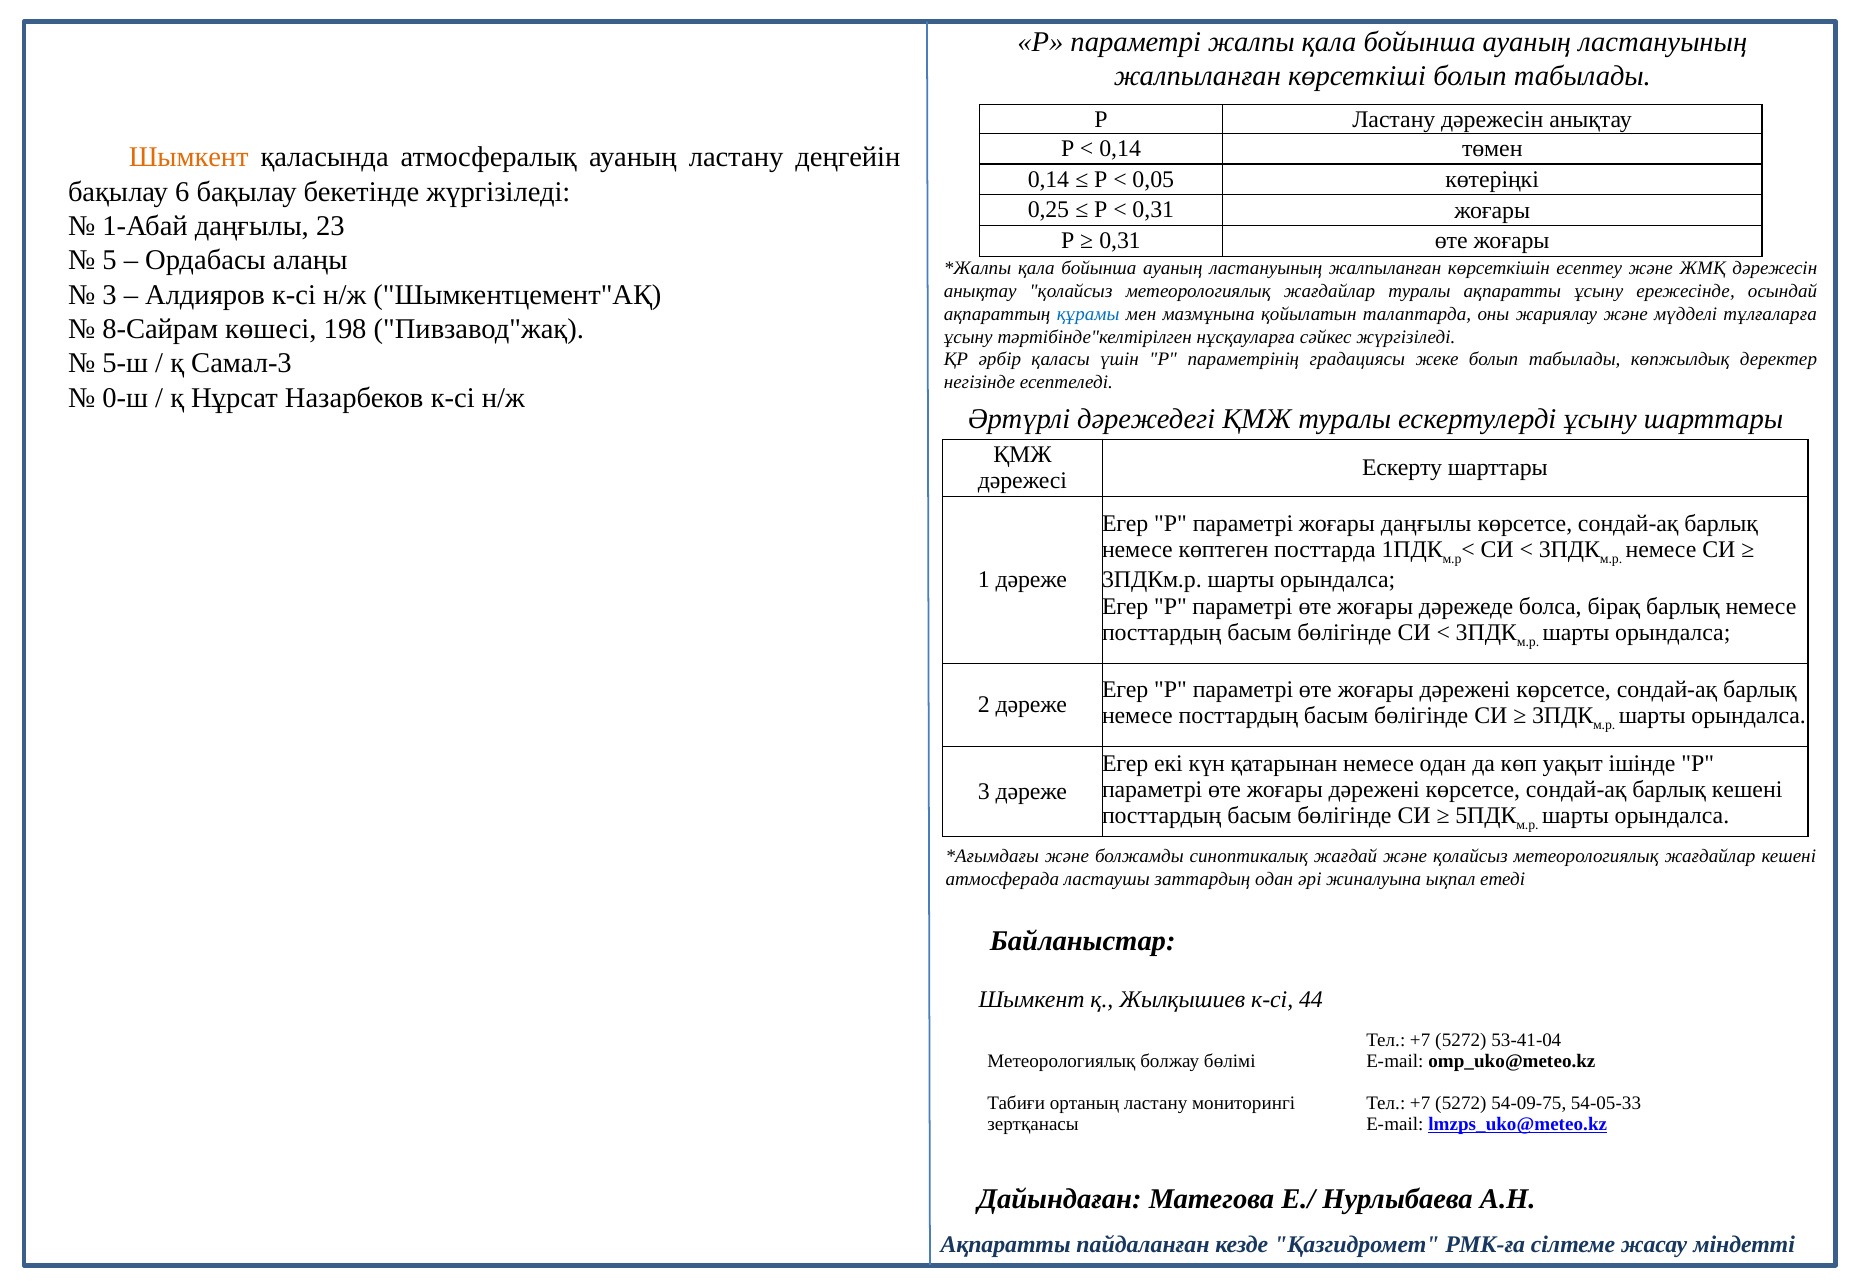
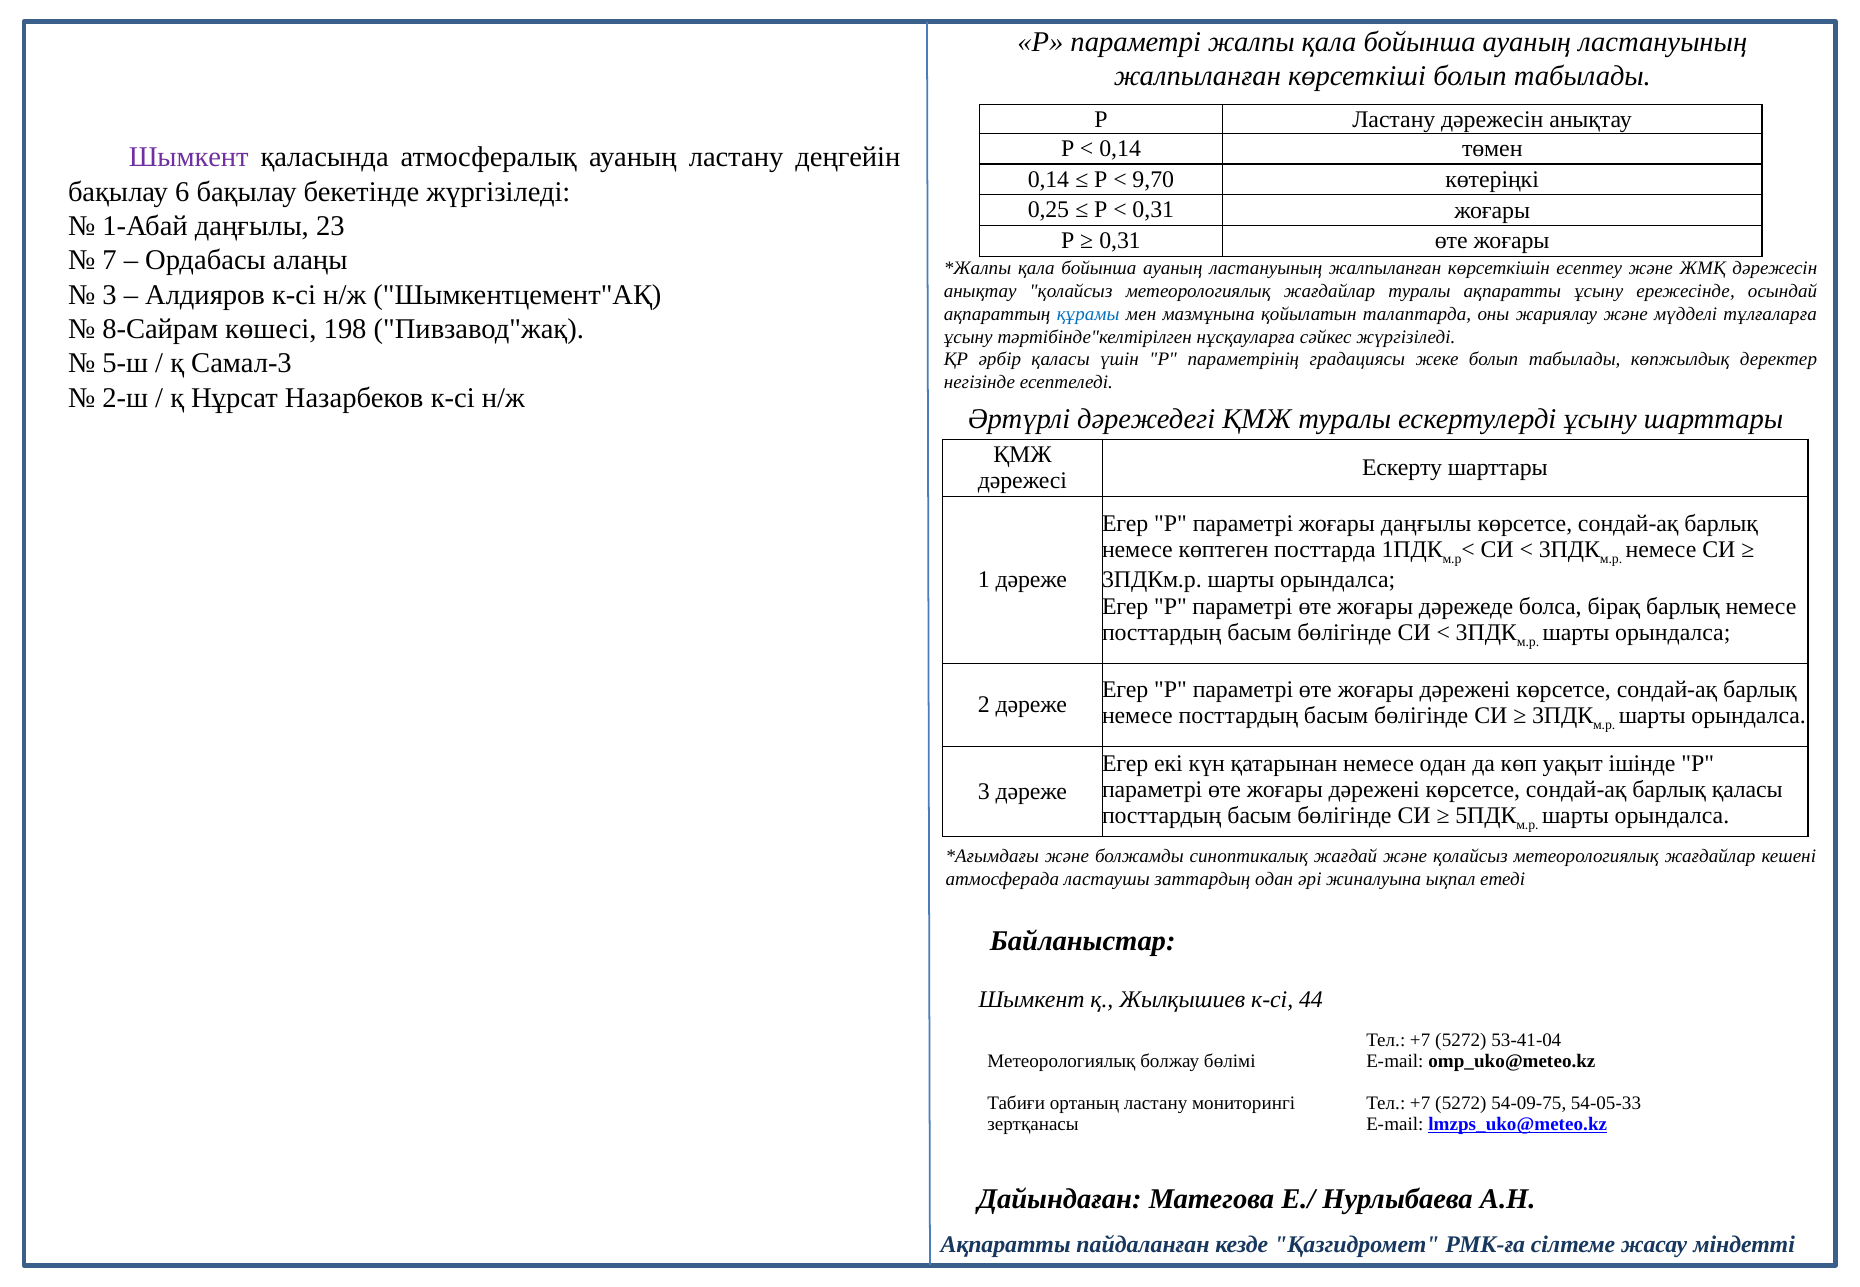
Шымкент colour: orange -> purple (189, 158)
0,05: 0,05 -> 9,70 (1153, 179)
5: 5 -> 7 (109, 261)
0-ш: 0-ш -> 2-ш (125, 398)
барлық кешені: кешені -> қаласы (1747, 790)
